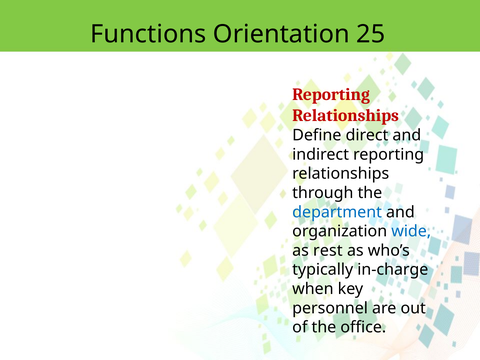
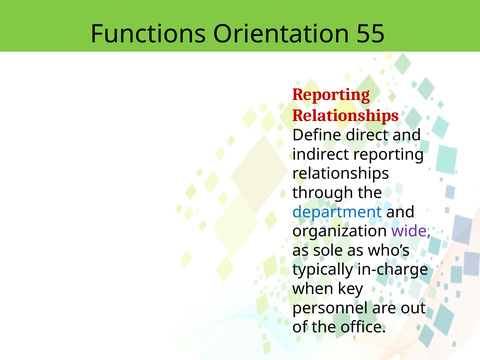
25: 25 -> 55 (371, 34)
wide colour: blue -> purple (411, 231)
rest: rest -> sole (328, 250)
